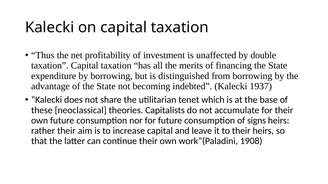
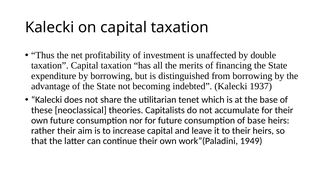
of signs: signs -> base (256, 121)
1908: 1908 -> 1949 (251, 141)
